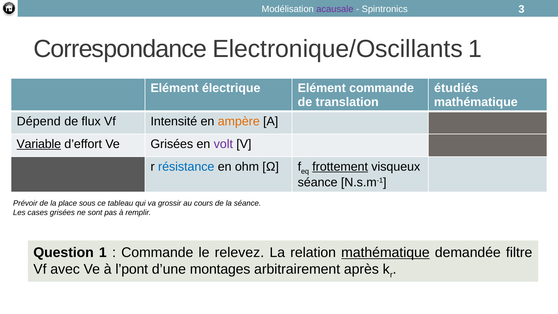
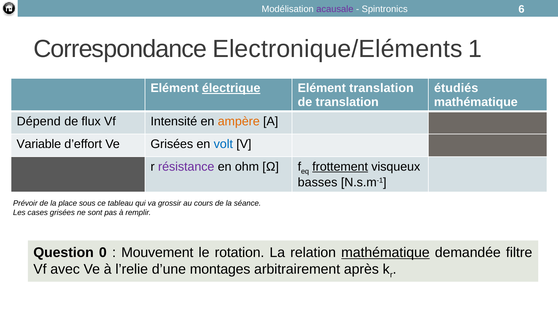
3: 3 -> 6 (521, 9)
Electronique/Oscillants: Electronique/Oscillants -> Electronique/Eléments (337, 49)
électrique underline: none -> present (231, 88)
Elément commande: commande -> translation (381, 88)
Variable underline: present -> none (39, 144)
volt colour: purple -> blue (223, 144)
résistance colour: blue -> purple (186, 167)
séance: séance -> basses (318, 182)
Question 1: 1 -> 0 (103, 252)
Commande: Commande -> Mouvement (157, 252)
relevez: relevez -> rotation (240, 252)
l’pont: l’pont -> l’relie (132, 269)
